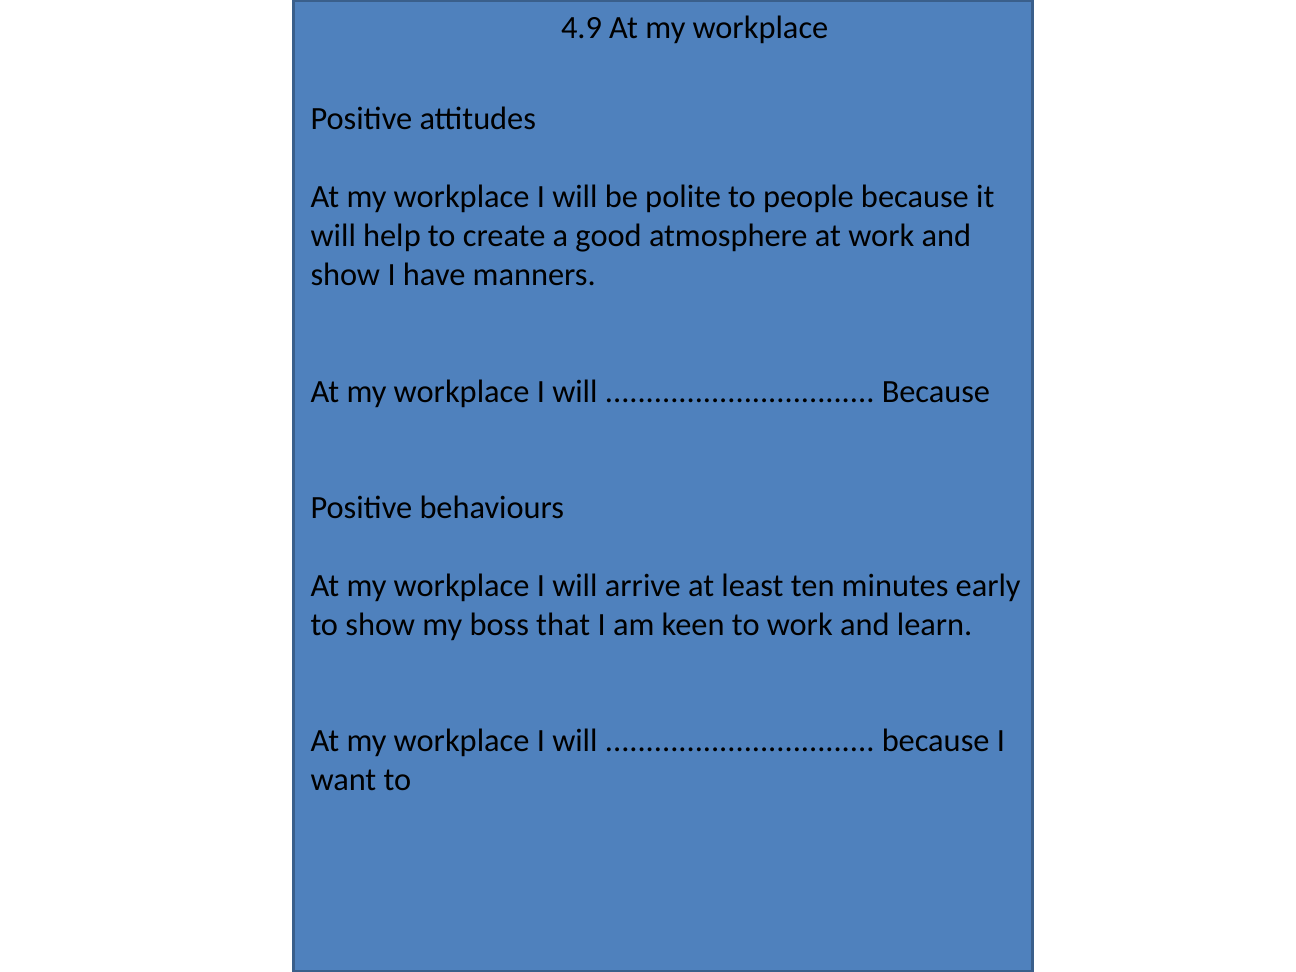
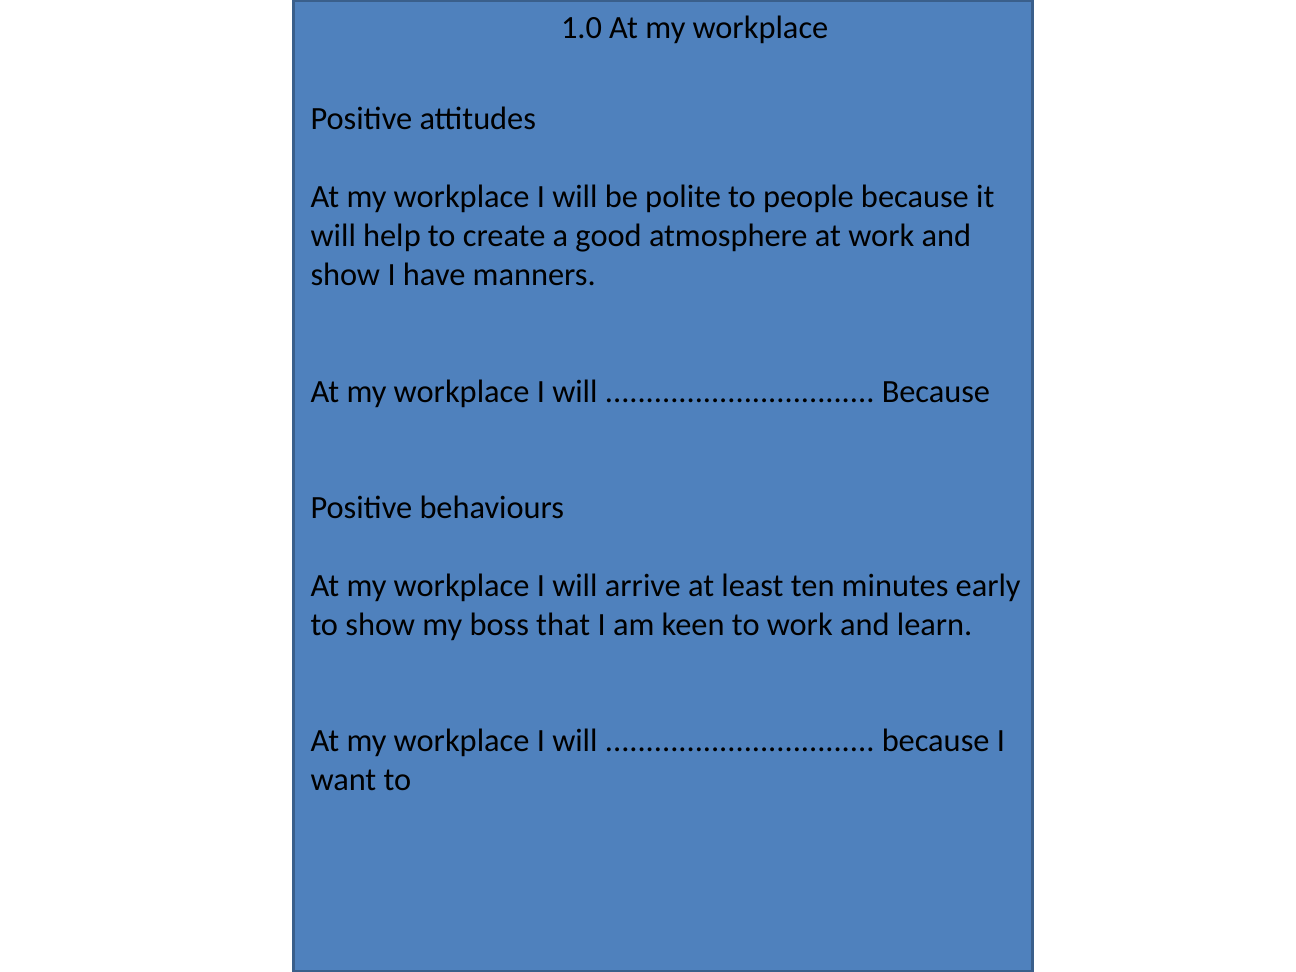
4.9: 4.9 -> 1.0 (582, 28)
